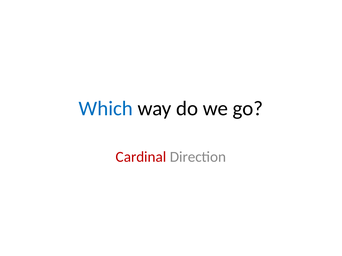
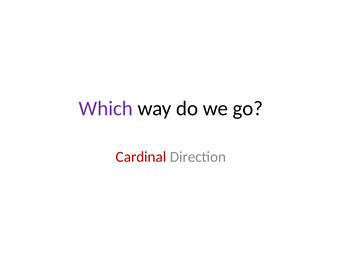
Which colour: blue -> purple (106, 109)
